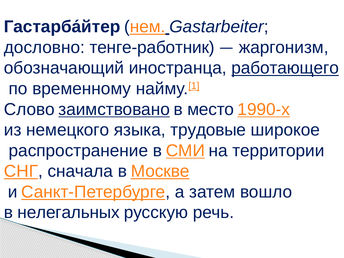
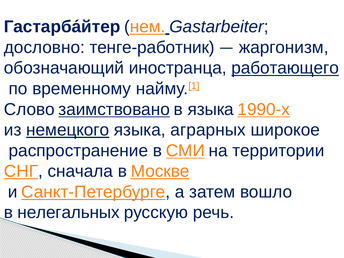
в место: место -> языка (211, 109)
немецкого underline: none -> present (68, 130)
трудовые: трудовые -> аграрных (208, 130)
